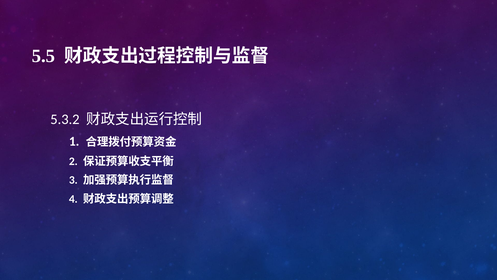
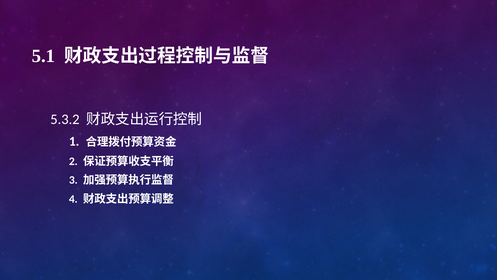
5.5: 5.5 -> 5.1 (43, 56)
